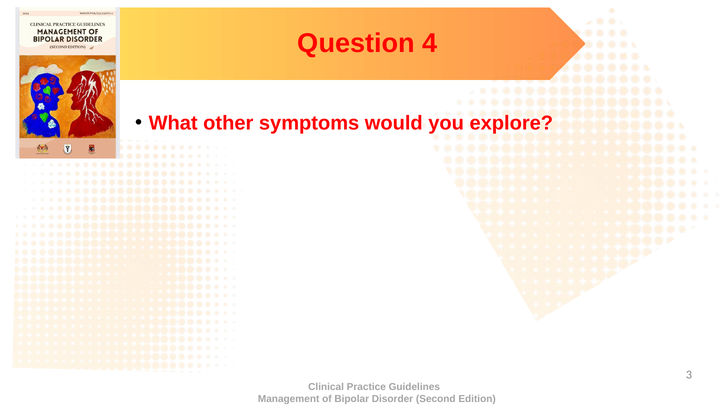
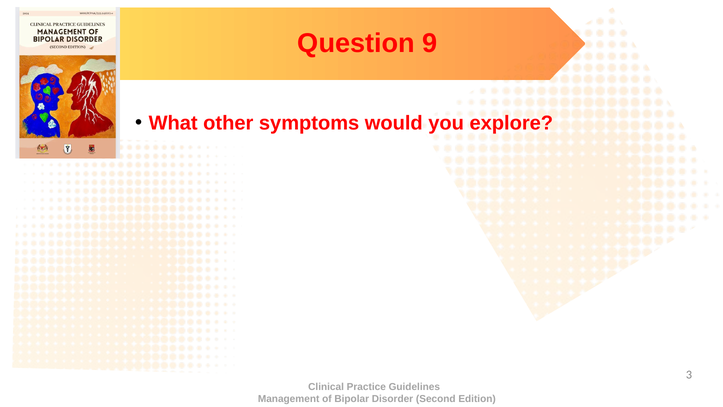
4: 4 -> 9 (430, 43)
